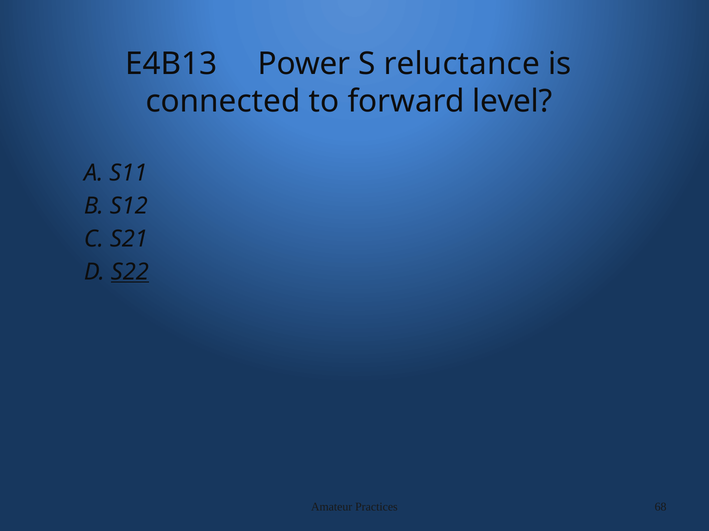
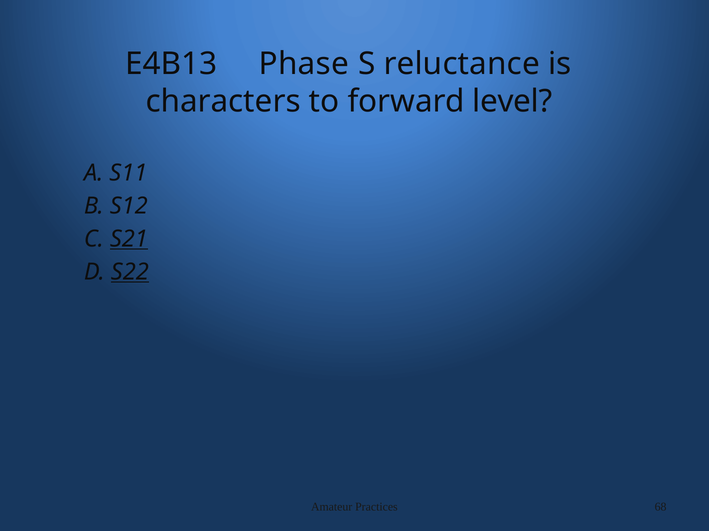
Power: Power -> Phase (304, 64)
connected: connected -> characters (223, 102)
S21 underline: none -> present (129, 239)
